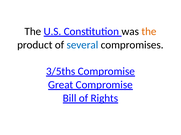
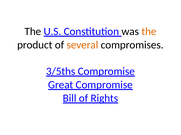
several colour: blue -> orange (82, 45)
